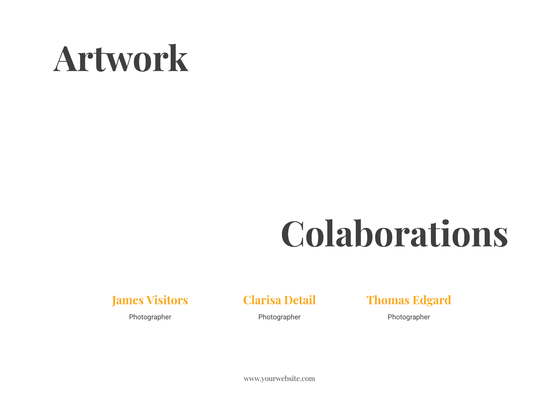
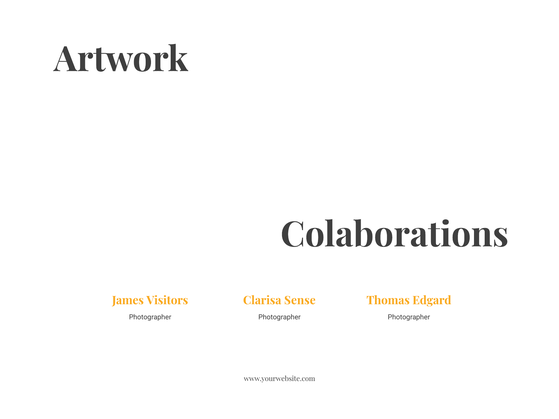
Detail: Detail -> Sense (300, 301)
